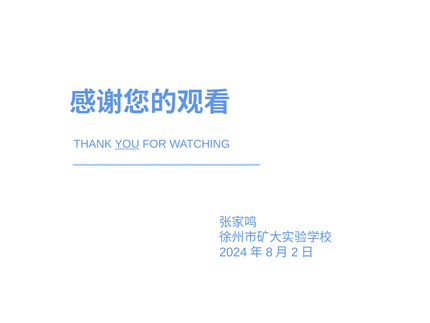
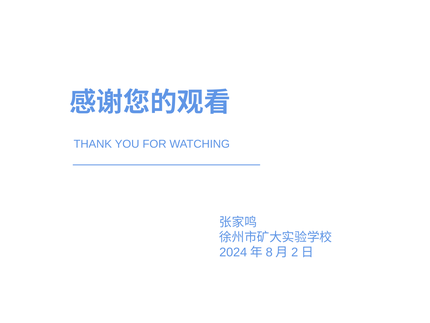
YOU underline: present -> none (127, 144)
